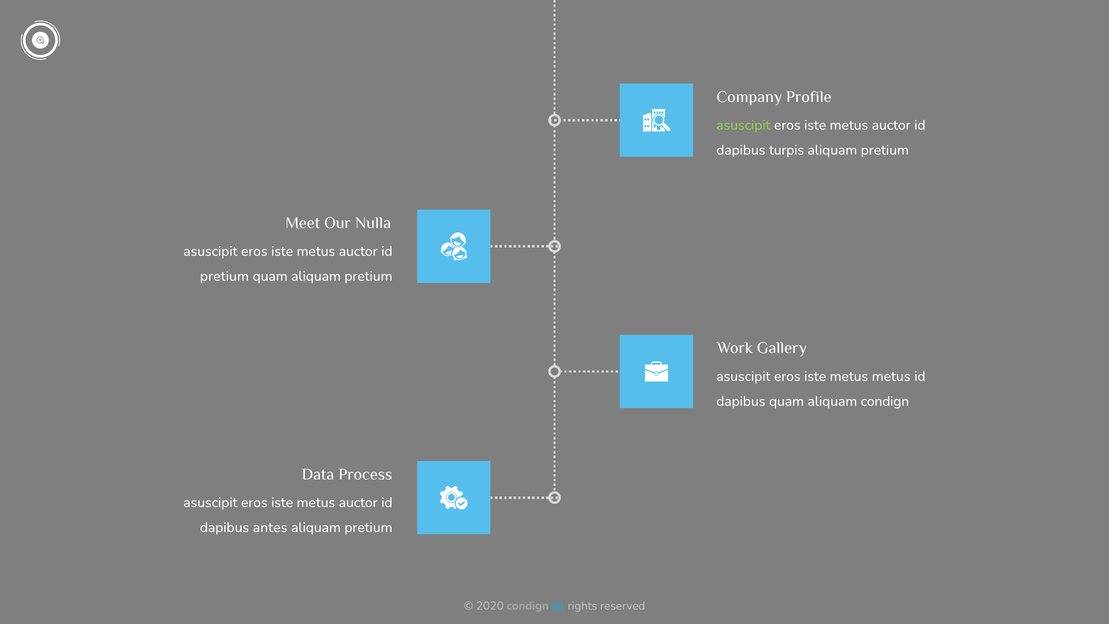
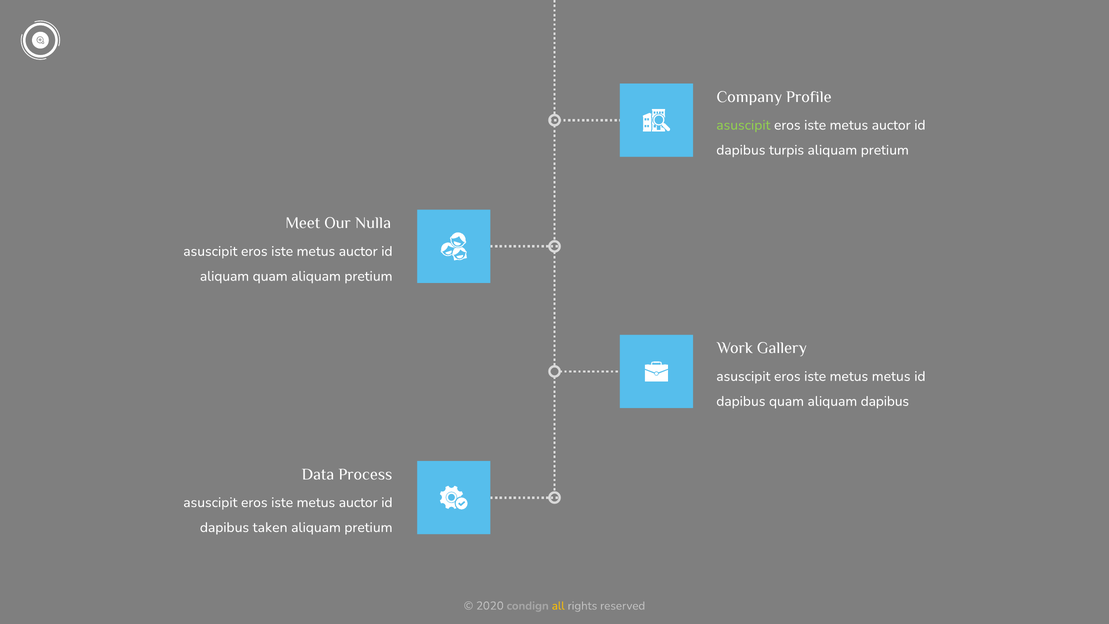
pretium: pretium -> aliquam (225, 276)
aliquam condign: condign -> dapibus (885, 401)
antes: antes -> taken (270, 527)
all colour: light blue -> yellow (558, 606)
